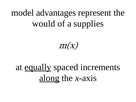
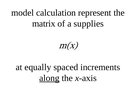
advantages: advantages -> calculation (56, 13)
would: would -> matrix (44, 24)
equally underline: present -> none (38, 67)
